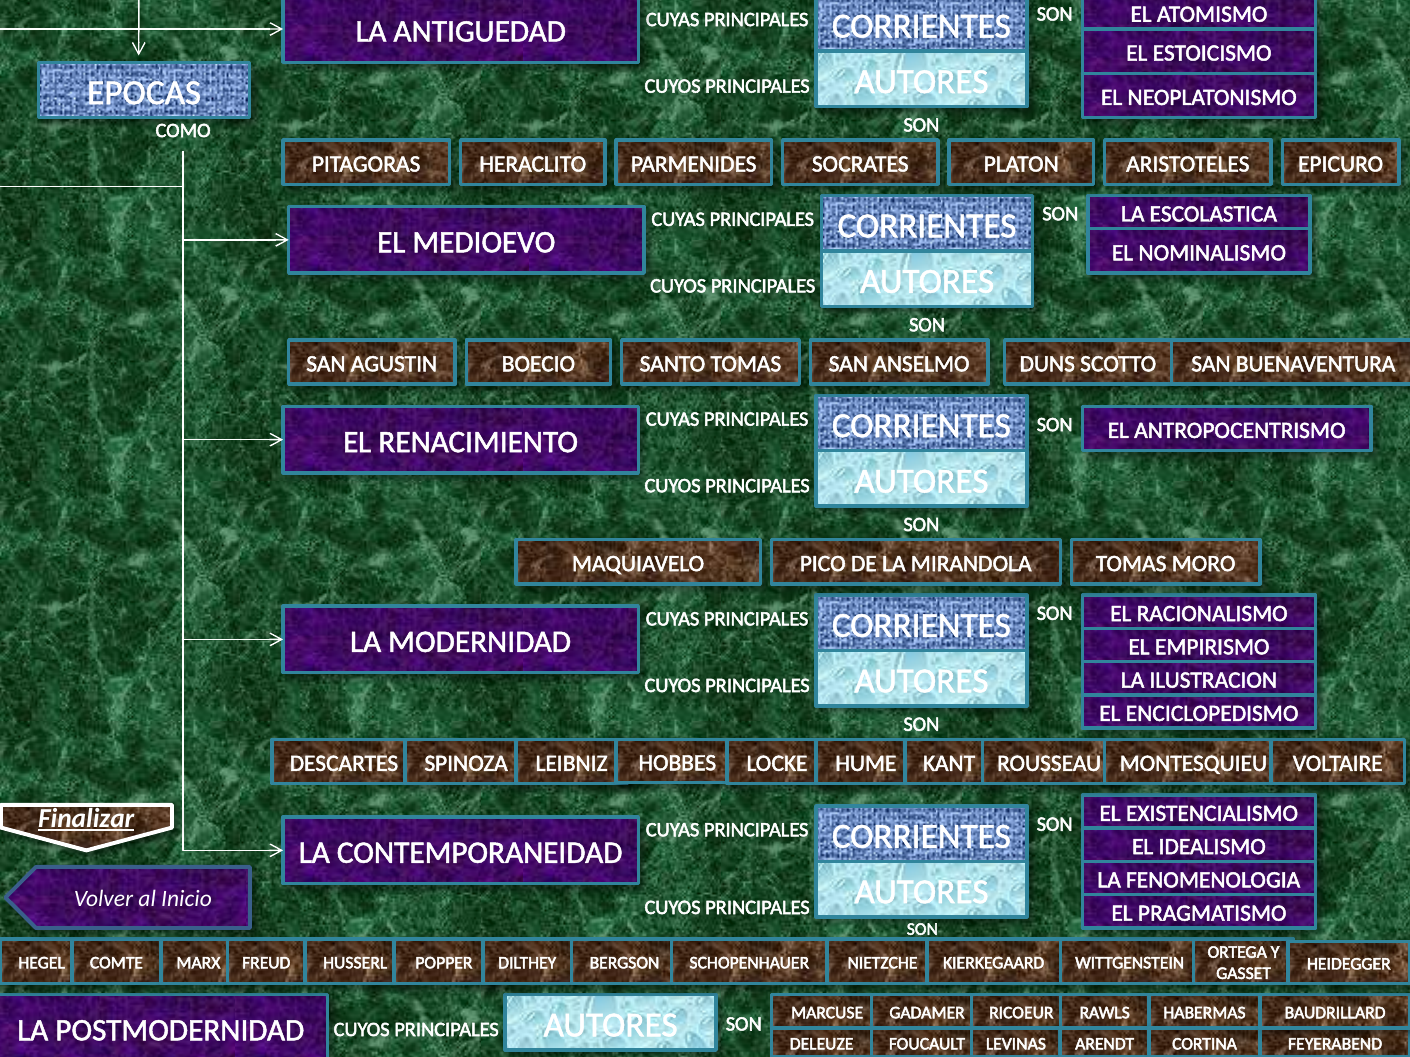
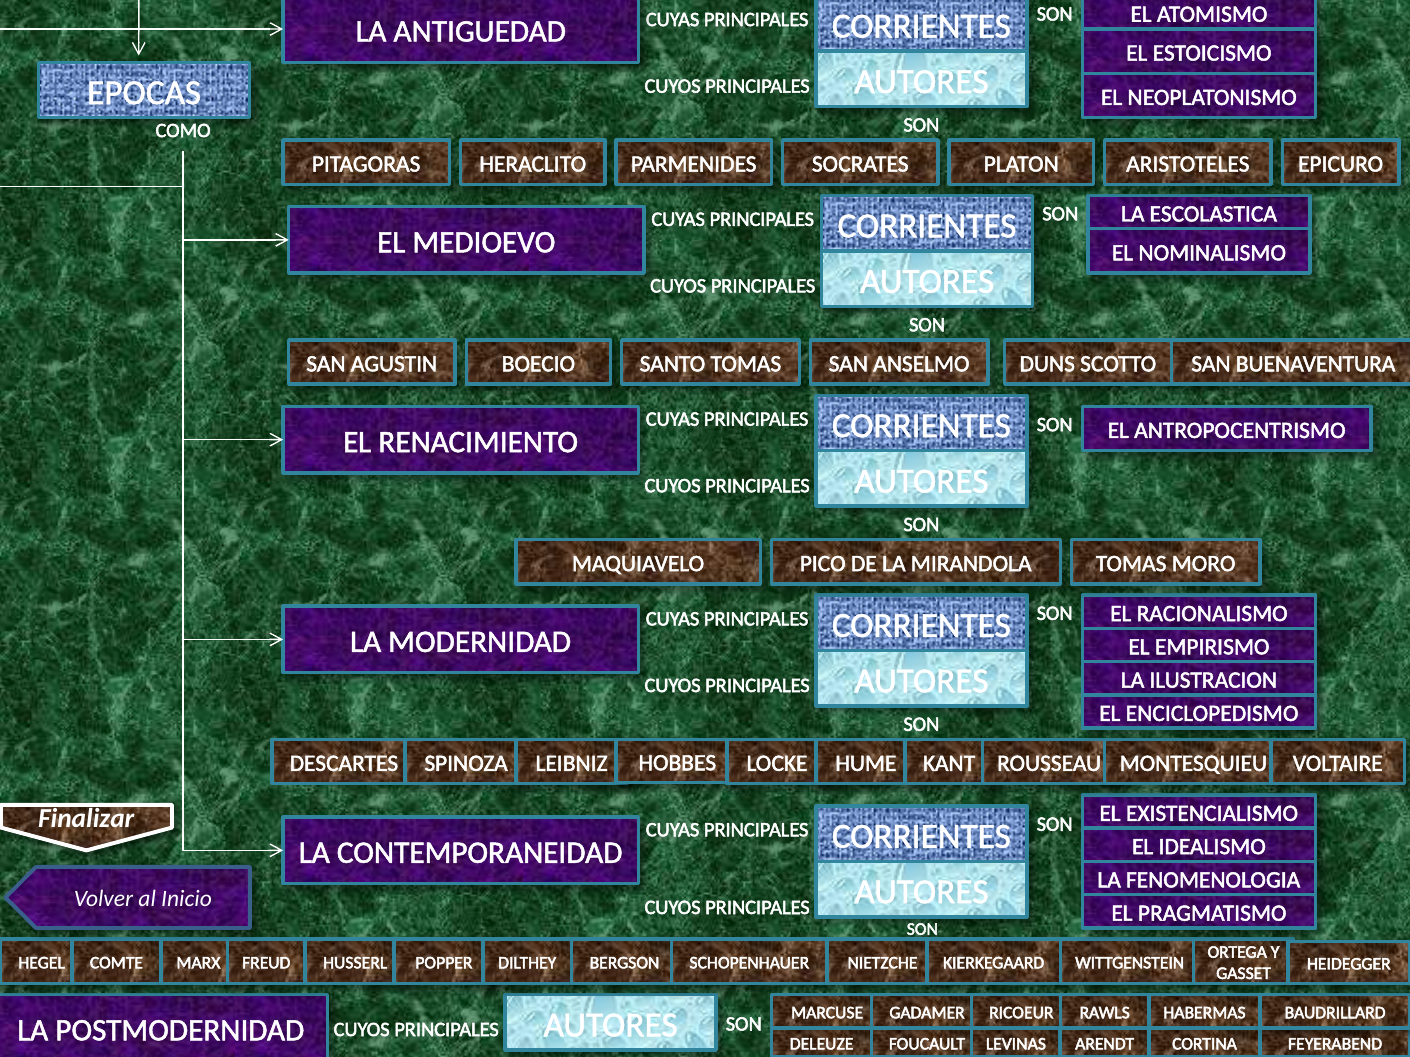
Finalizar underline: present -> none (86, 818)
